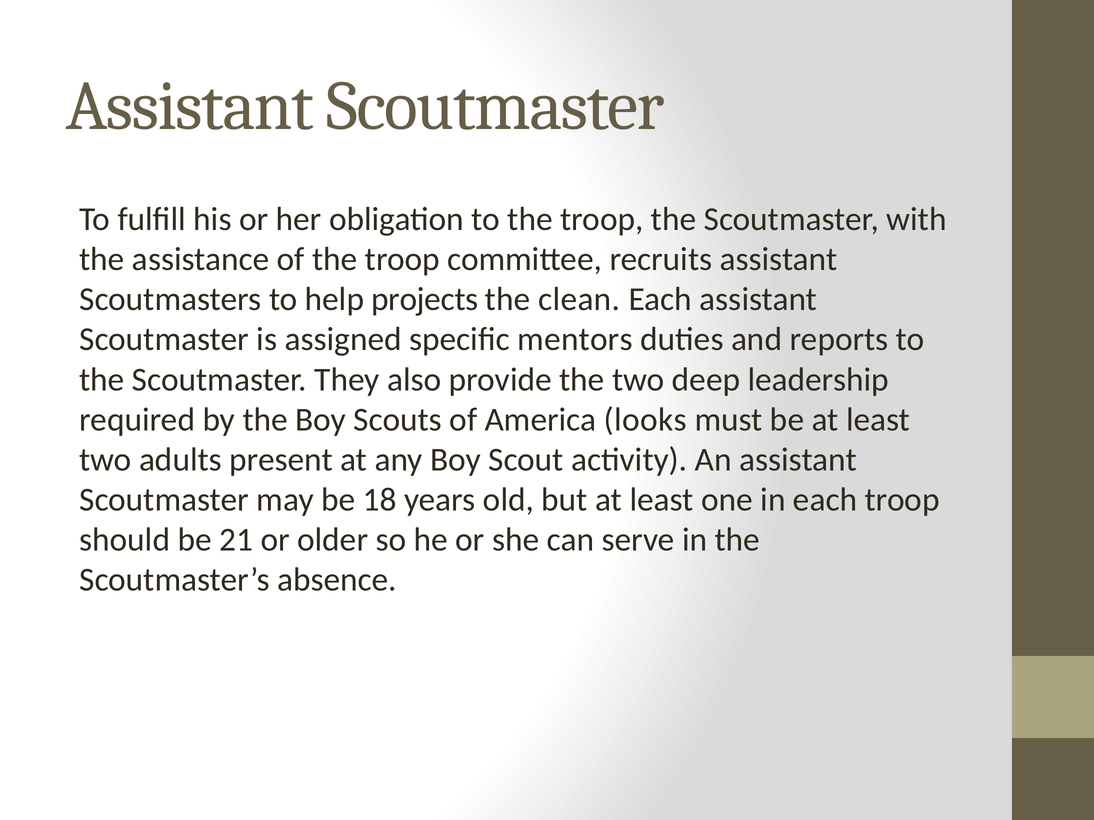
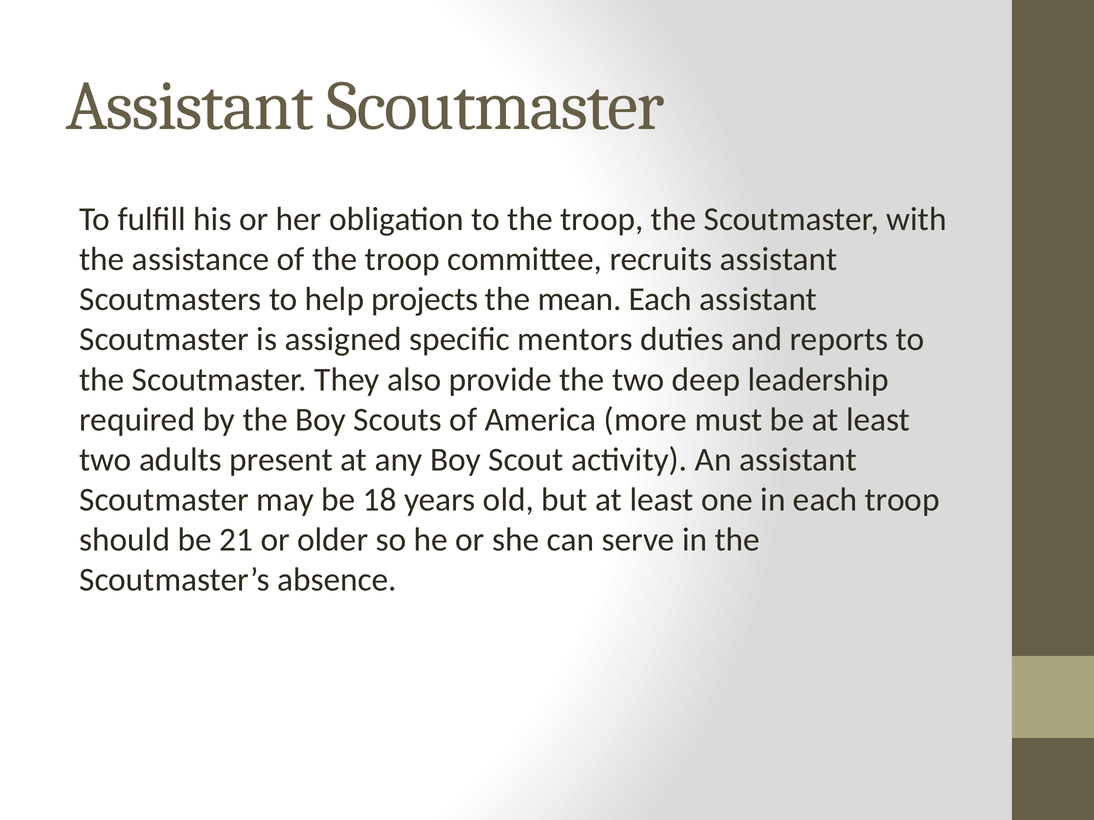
clean: clean -> mean (580, 300)
looks: looks -> more (645, 420)
